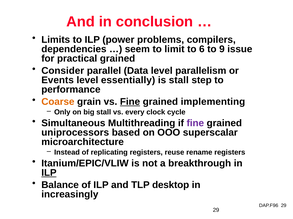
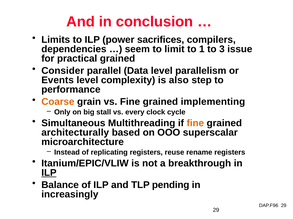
problems: problems -> sacrifices (161, 40)
6: 6 -> 1 (202, 49)
9: 9 -> 3 (222, 49)
essentially: essentially -> complexity (128, 80)
is stall: stall -> also (179, 80)
Fine underline: present -> none (130, 102)
fine colour: purple -> orange (195, 124)
uniprocessors: uniprocessors -> architecturally (75, 133)
desktop: desktop -> pending (171, 186)
